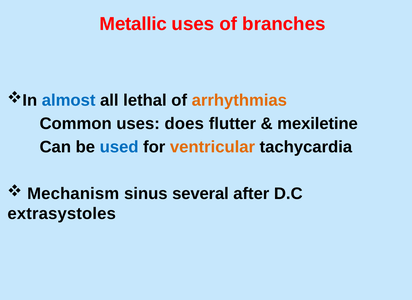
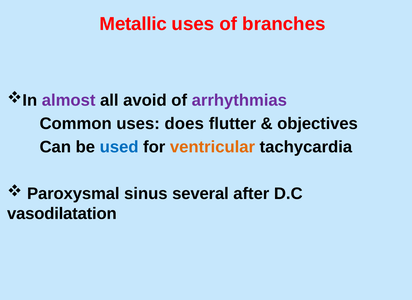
almost colour: blue -> purple (69, 100)
lethal: lethal -> avoid (145, 100)
arrhythmias colour: orange -> purple (239, 100)
mexiletine: mexiletine -> objectives (318, 123)
Mechanism: Mechanism -> Paroxysmal (73, 193)
extrasystoles: extrasystoles -> vasodilatation (62, 213)
